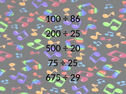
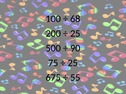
86: 86 -> 68 (75, 19)
20: 20 -> 90 (75, 48)
29: 29 -> 55 (75, 78)
